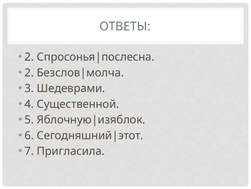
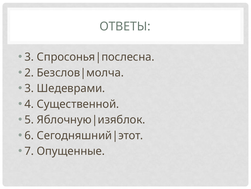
2: 2 -> 3 (29, 57)
Пригласила: Пригласила -> Опущенные (71, 151)
